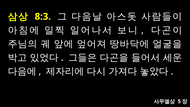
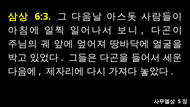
8:3: 8:3 -> 6:3 (43, 17)
